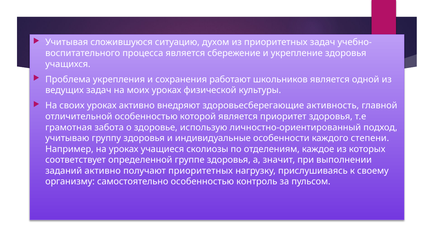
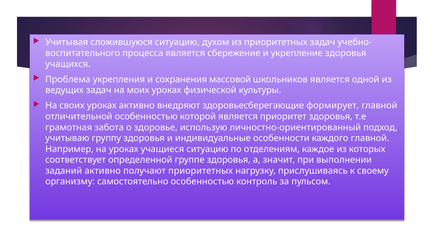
работают: работают -> массовой (230, 79)
активность: активность -> формирует (333, 106)
каждого степени: степени -> главной (370, 138)
учащиеся сколиозы: сколиозы -> ситуацию (207, 149)
